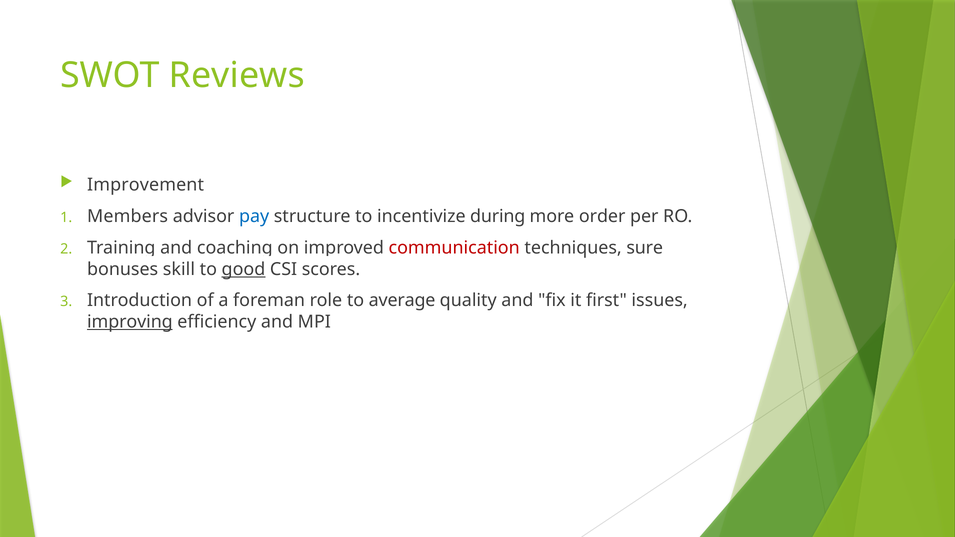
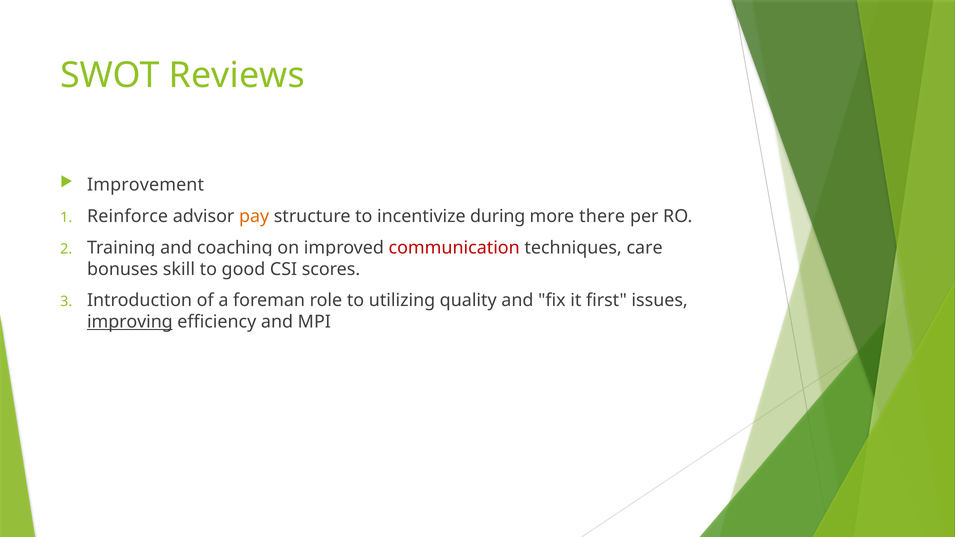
Members: Members -> Reinforce (128, 216)
pay colour: blue -> orange (254, 216)
order: order -> there (602, 216)
sure: sure -> care (645, 248)
good underline: present -> none (243, 269)
average: average -> utilizing (402, 301)
